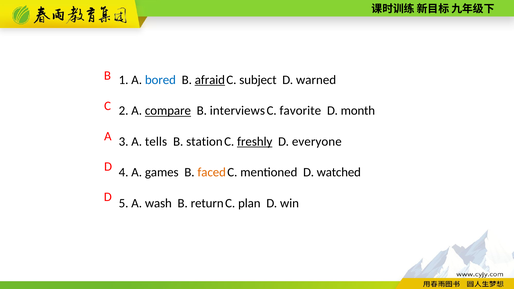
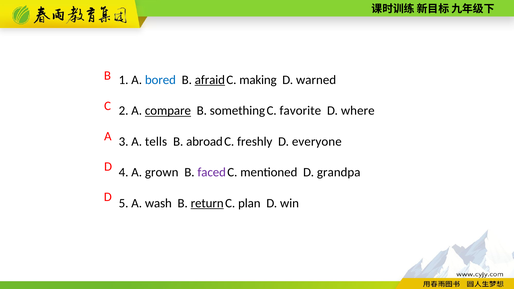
subject: subject -> making (258, 80)
interviews: interviews -> something (237, 111)
month: month -> where (358, 111)
station: station -> abroad (204, 142)
freshly underline: present -> none (255, 142)
games: games -> grown (162, 172)
faced colour: orange -> purple (212, 172)
watched: watched -> grandpa (339, 172)
return underline: none -> present (207, 203)
